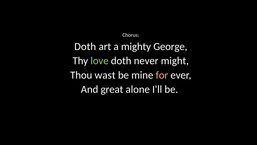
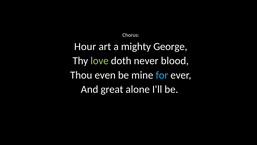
Doth: Doth -> Hour (85, 46)
might: might -> blood (175, 61)
wast: wast -> even (105, 75)
for colour: pink -> light blue (162, 75)
